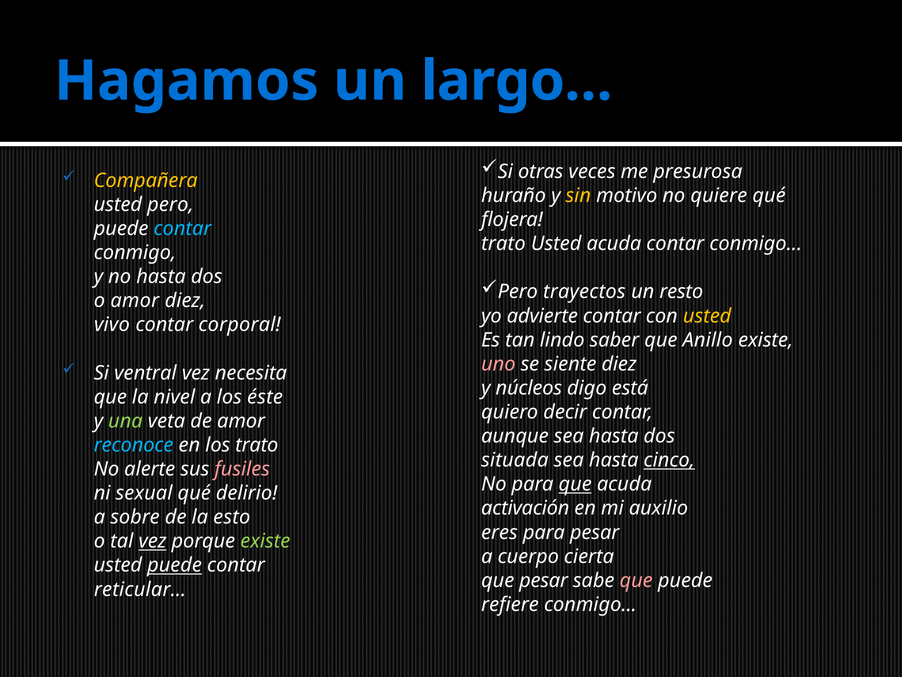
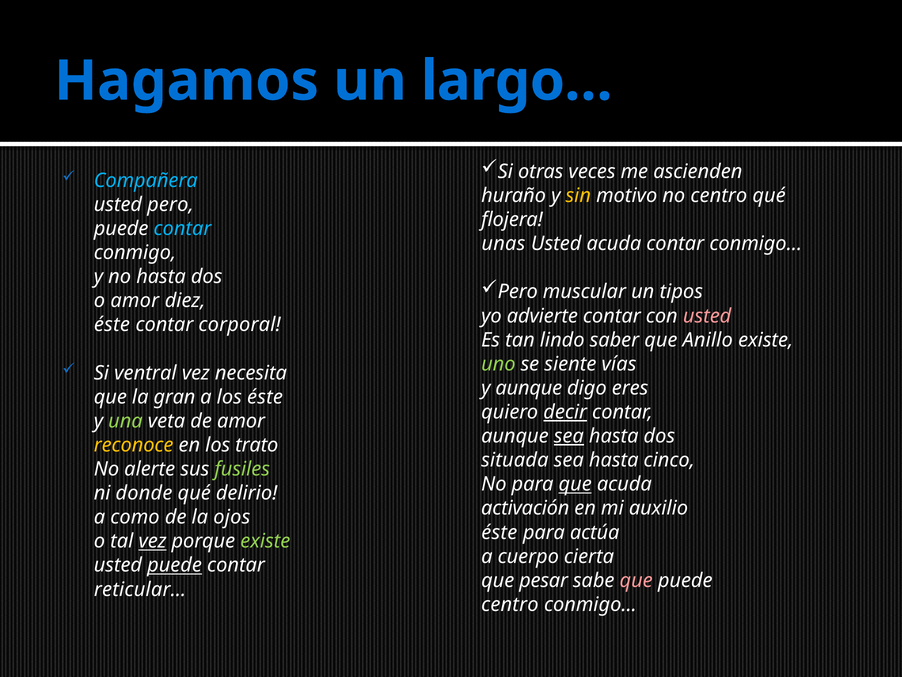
presurosa: presurosa -> ascienden (698, 171)
Compañera colour: yellow -> light blue (146, 180)
no quiere: quiere -> centro (719, 195)
trato: trato -> unas (503, 244)
trayectos: trayectos -> muscular (584, 292)
resto: resto -> tipos (681, 292)
usted colour: yellow -> pink (707, 316)
vivo: vivo -> éste (112, 325)
uno colour: pink -> light green (498, 364)
siente diez: diez -> vías (619, 364)
y núcleos: núcleos -> aunque (529, 388)
está: está -> eres (630, 388)
nivel: nivel -> gran (175, 397)
decir underline: none -> present (565, 412)
sea underline: none -> present (569, 436)
reconoce colour: light blue -> yellow (134, 445)
cinco underline: present -> none (669, 460)
fusiles colour: pink -> light green (242, 469)
sexual: sexual -> donde (144, 493)
sobre: sobre -> como (135, 517)
esto: esto -> ojos (232, 517)
eres: eres -> éste (499, 532)
para pesar: pesar -> actúa (595, 532)
refiere: refiere -> centro (510, 604)
